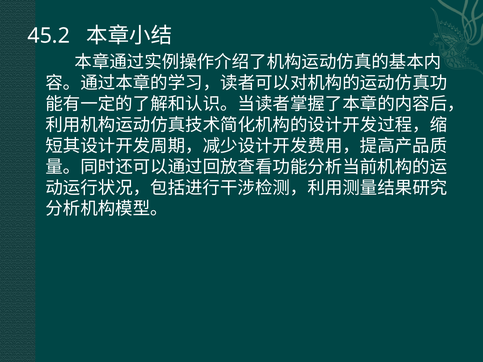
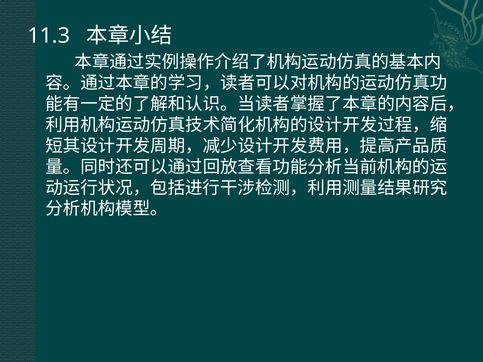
45.2: 45.2 -> 11.3 (49, 36)
